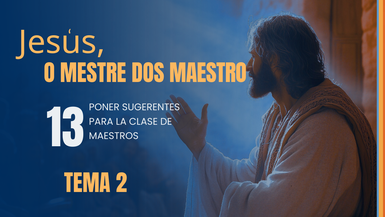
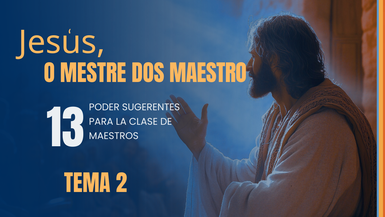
PONER: PONER -> PODER (104, 107)
